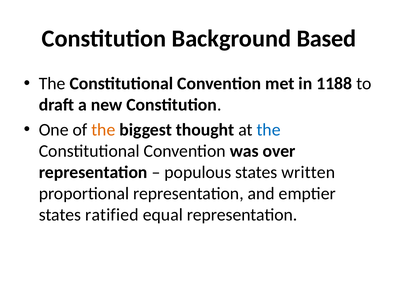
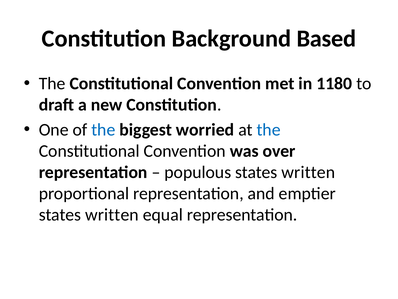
1188: 1188 -> 1180 (334, 83)
the colour: orange -> blue (103, 129)
thought: thought -> worried (205, 129)
ratified: ratified -> written (112, 214)
